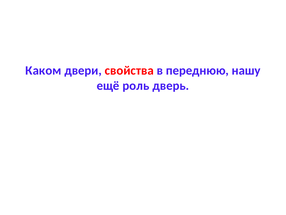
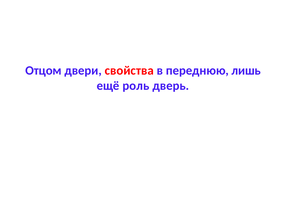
Каком: Каком -> Отцом (43, 70)
нашу: нашу -> лишь (246, 70)
